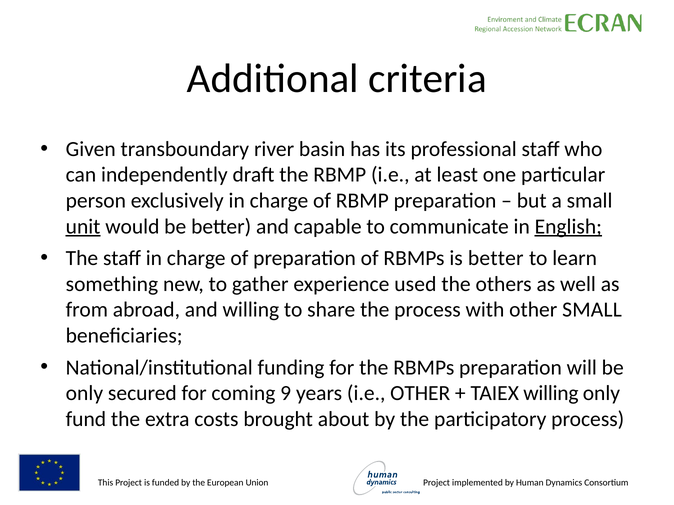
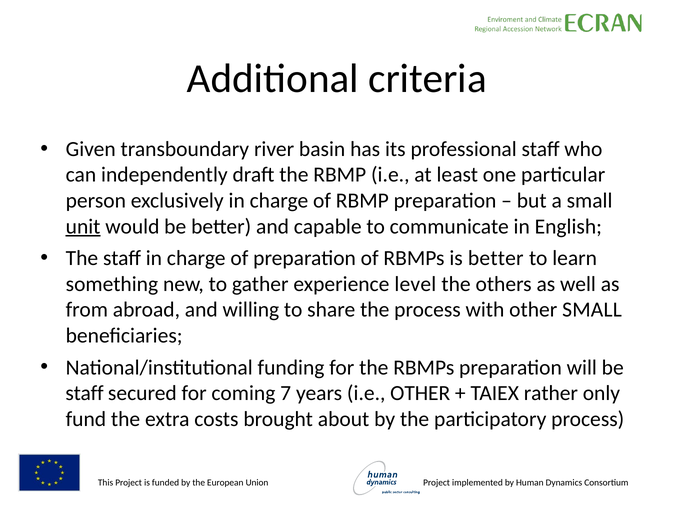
English underline: present -> none (568, 227)
used: used -> level (415, 284)
only: only -> staff (85, 394)
9: 9 -> 7 (286, 394)
TAIEX willing: willing -> rather (551, 394)
